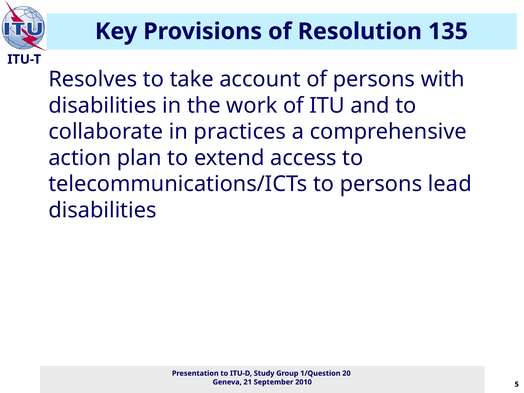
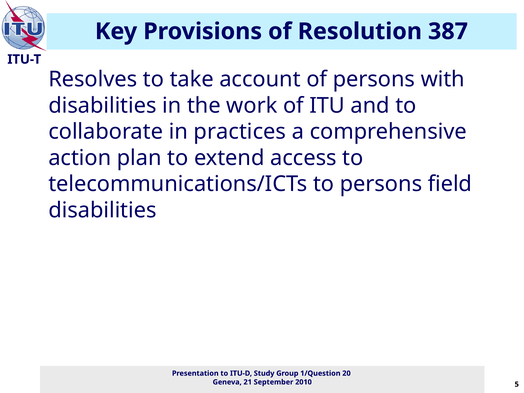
135: 135 -> 387 (448, 31)
lead: lead -> field (450, 184)
